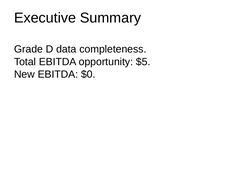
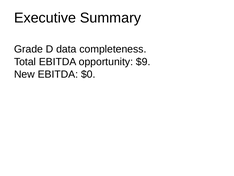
$5: $5 -> $9 (143, 62)
